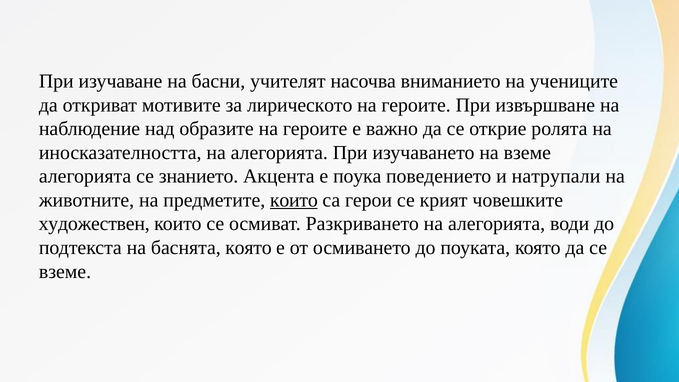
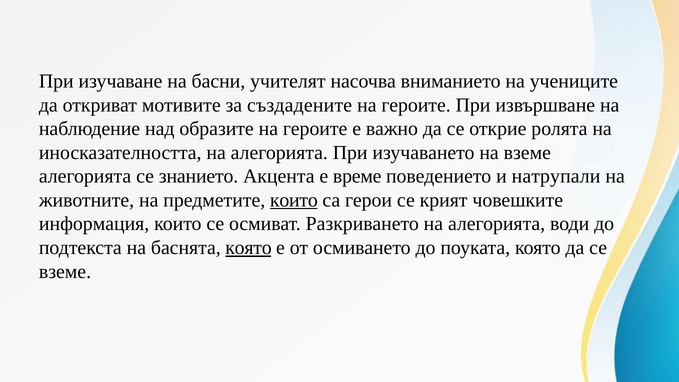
лирическото: лирическото -> създадените (300, 105)
поука: поука -> време (357, 176)
художествен: художествен -> информация (94, 224)
която underline: none -> present (249, 248)
